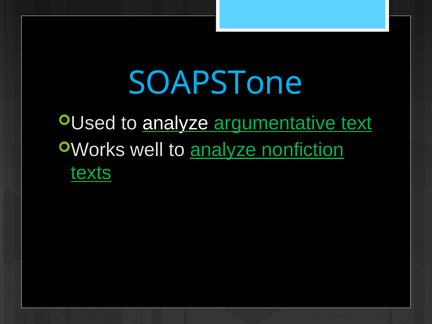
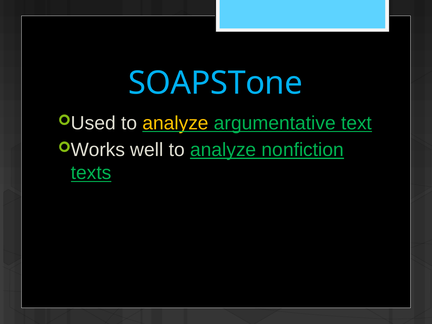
analyze colour: white -> yellow (176, 123)
